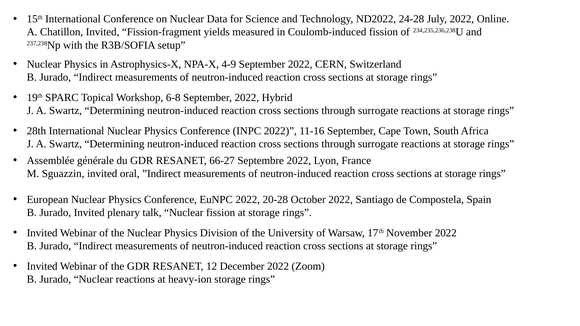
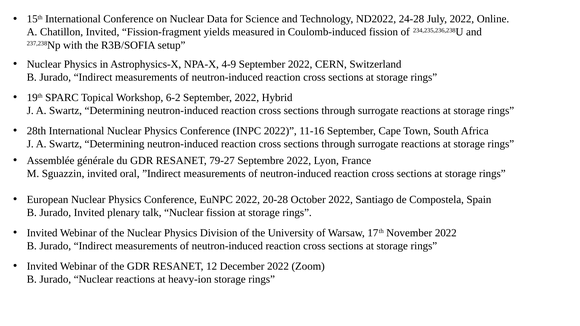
6-8: 6-8 -> 6-2 (173, 98)
66-27: 66-27 -> 79-27 (222, 161)
